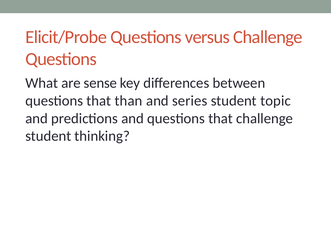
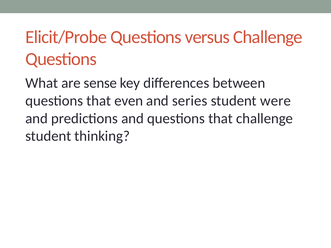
than: than -> even (129, 101)
topic: topic -> were (276, 101)
